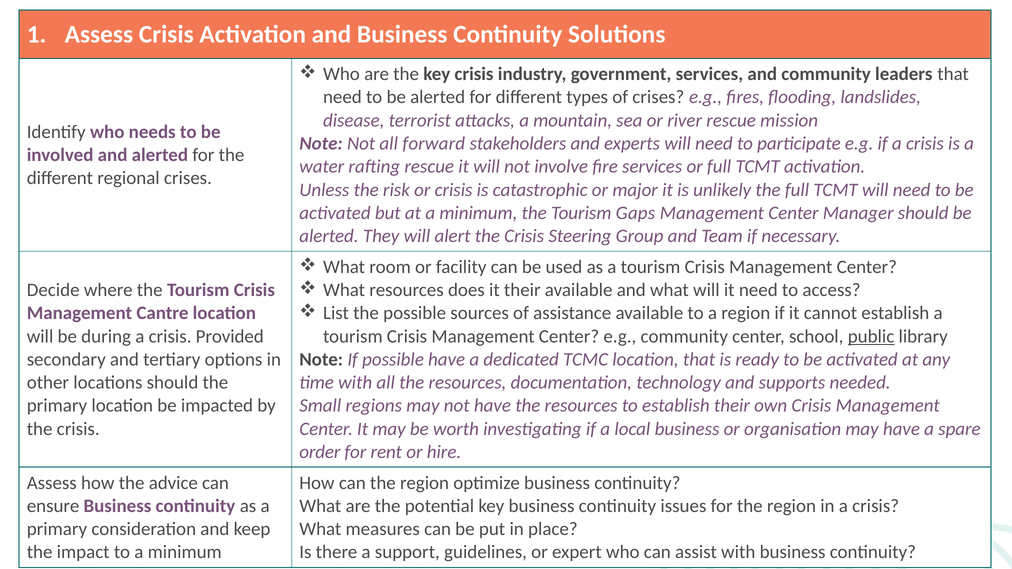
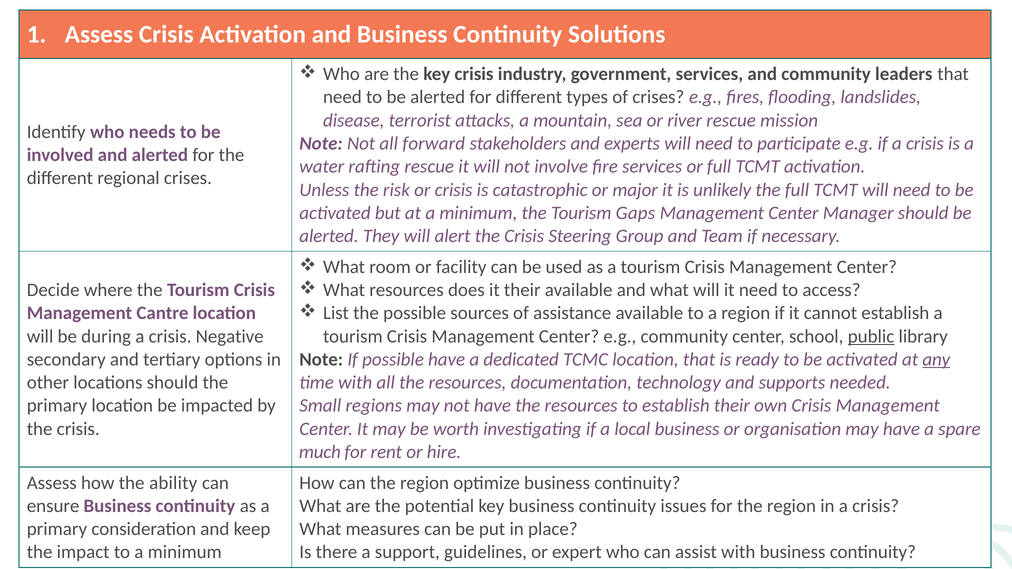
Provided: Provided -> Negative (230, 336)
any underline: none -> present (936, 360)
order: order -> much (320, 452)
advice: advice -> ability (173, 483)
